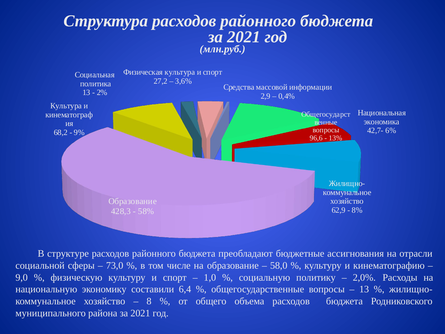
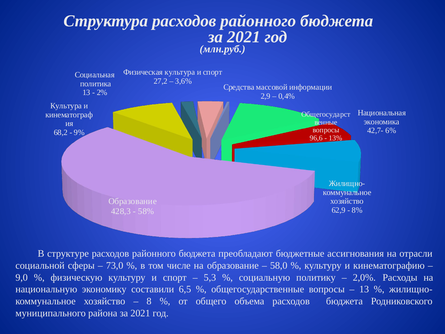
1,0: 1,0 -> 5,3 (210, 277)
6,4: 6,4 -> 6,5 (185, 289)
